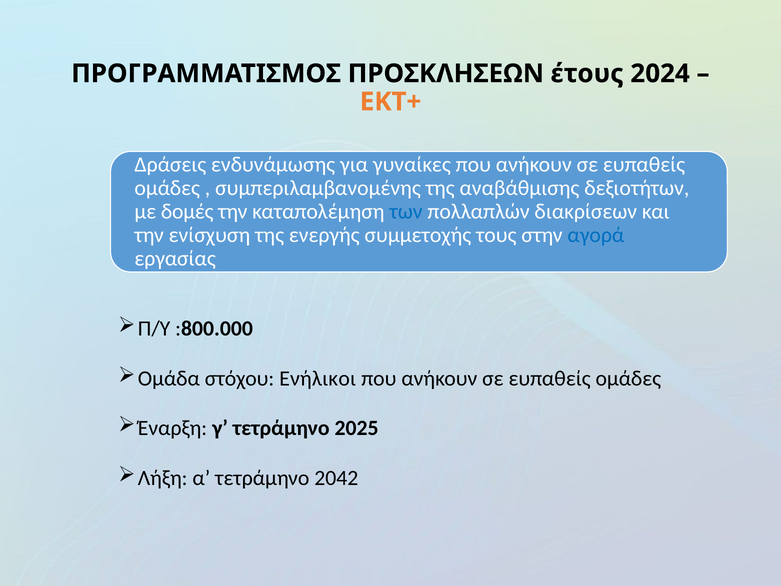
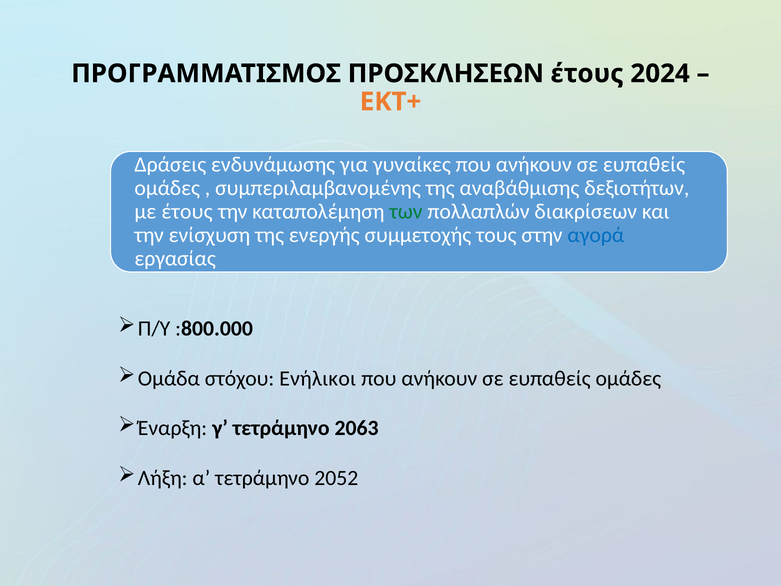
με δομές: δομές -> έτους (187, 211)
των colour: blue -> green (406, 211)
2025: 2025 -> 2063 (357, 428)
2042: 2042 -> 2052 (336, 478)
